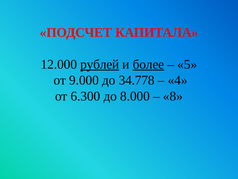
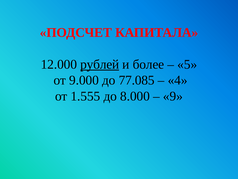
более underline: present -> none (148, 64)
34.778: 34.778 -> 77.085 (137, 80)
6.300: 6.300 -> 1.555 (85, 96)
8: 8 -> 9 (173, 96)
